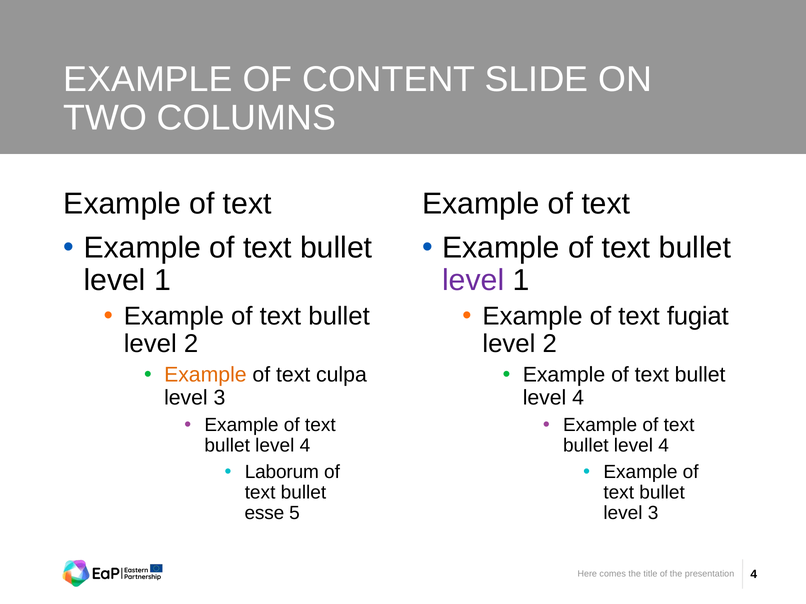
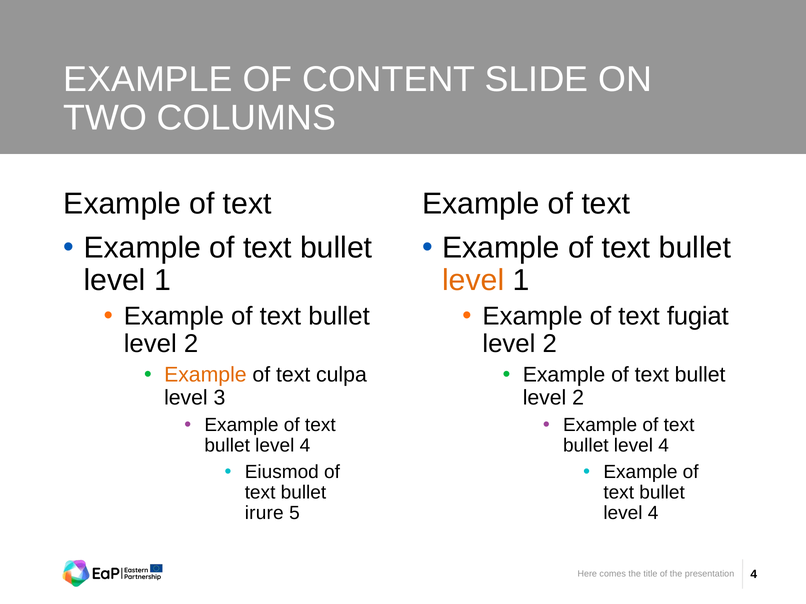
level colour: purple -> orange (473, 281)
4: 4 -> 2 (578, 398)
Laborum: Laborum -> Eiusmod (282, 472)
esse: esse -> irure (264, 513)
3: 3 -> 4 (653, 513)
